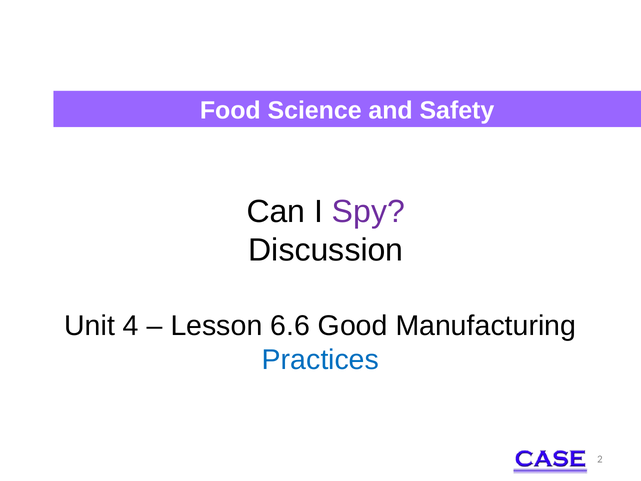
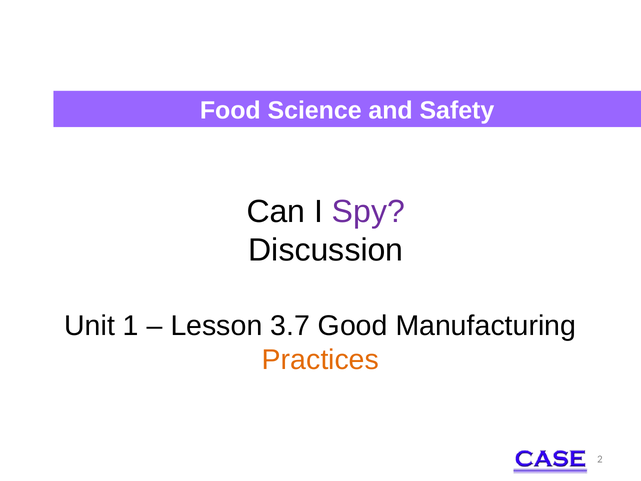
4: 4 -> 1 (131, 326)
6.6: 6.6 -> 3.7 (290, 326)
Practices colour: blue -> orange (321, 360)
